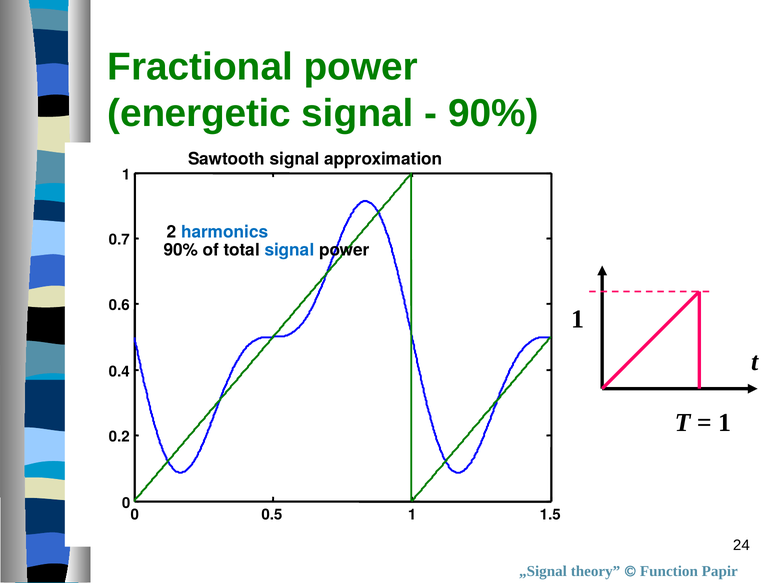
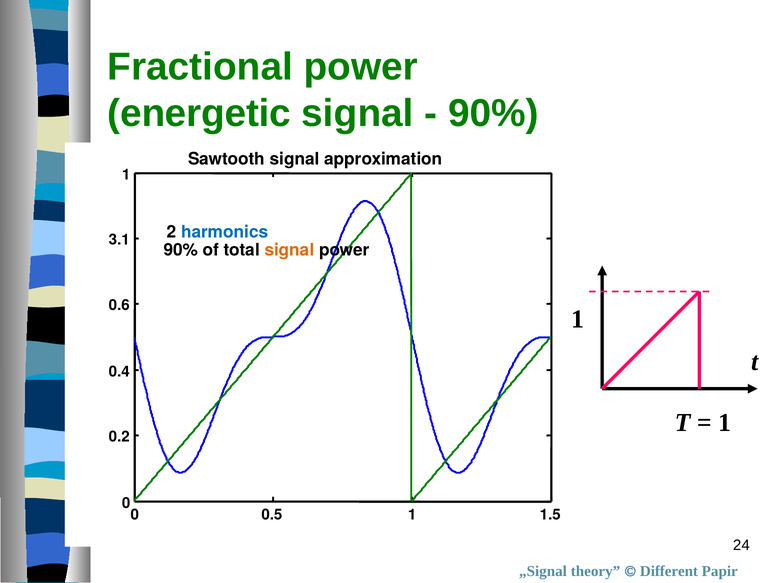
0.7: 0.7 -> 3.1 (119, 240)
signal colour: blue -> orange (289, 250)
Function: Function -> Different (669, 571)
